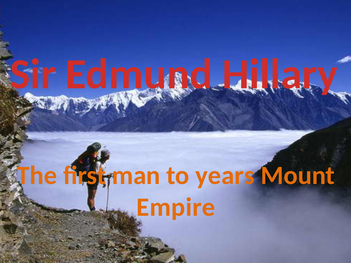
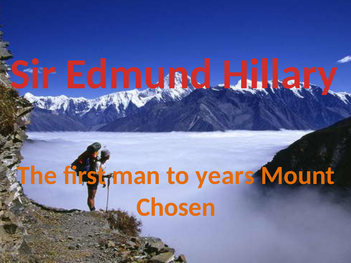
Empire: Empire -> Chosen (176, 207)
